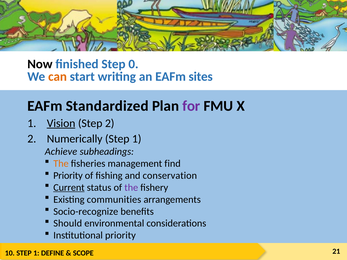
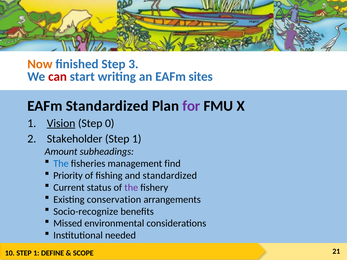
Now colour: black -> orange (40, 64)
0: 0 -> 3 (133, 64)
can colour: orange -> red (58, 77)
Step 2: 2 -> 0 (110, 123)
Numerically: Numerically -> Stakeholder (75, 139)
Achieve: Achieve -> Amount (61, 152)
The colour: orange -> blue (61, 164)
and conservation: conservation -> standardized (170, 176)
Current underline: present -> none (69, 188)
communities: communities -> conservation (114, 200)
Should: Should -> Missed (68, 224)
Institutional priority: priority -> needed (120, 236)
